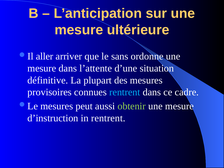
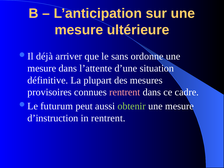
aller: aller -> déjà (45, 56)
rentrent colour: light blue -> pink (125, 92)
mesures: mesures -> futurum (57, 106)
